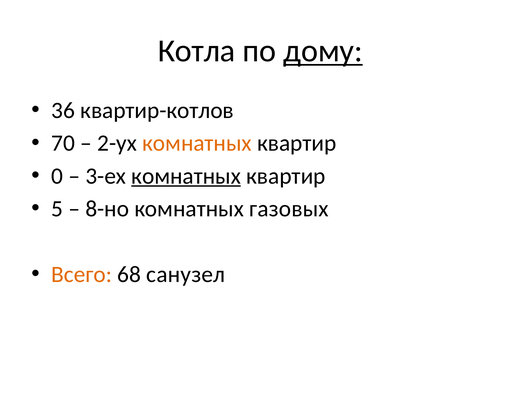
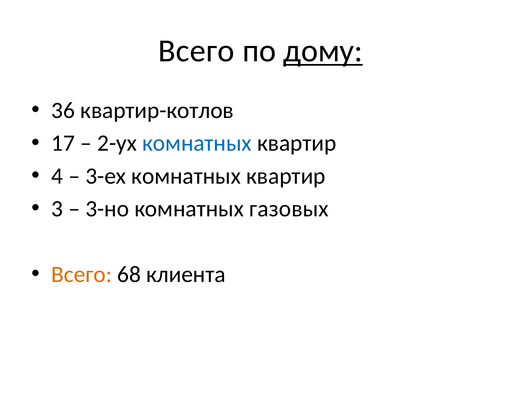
Котла: Котла -> Всего (196, 51)
70: 70 -> 17 (63, 143)
комнатных colour: orange -> blue (197, 143)
0: 0 -> 4 (57, 176)
комнатных underline: present -> none (186, 176)
5: 5 -> 3 (57, 209)
8-но: 8-но -> 3-но (107, 209)
санузел: санузел -> клиента (186, 274)
